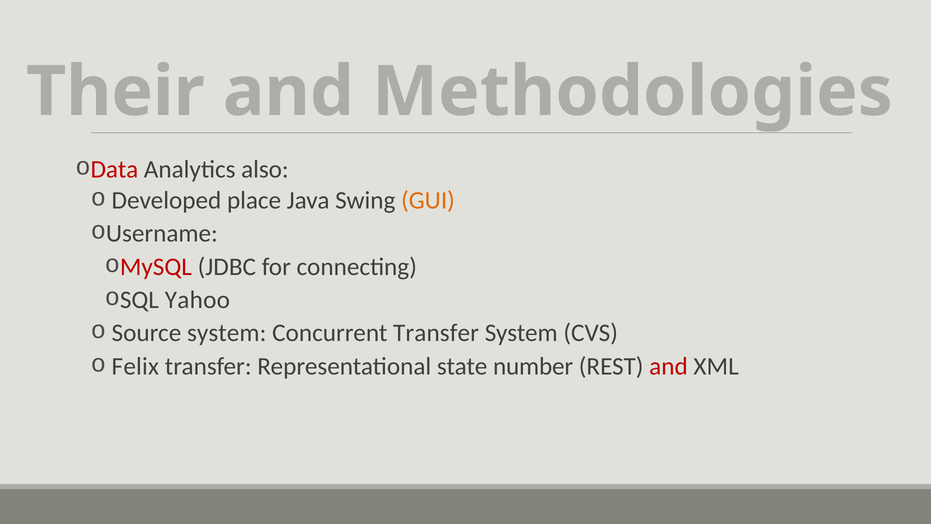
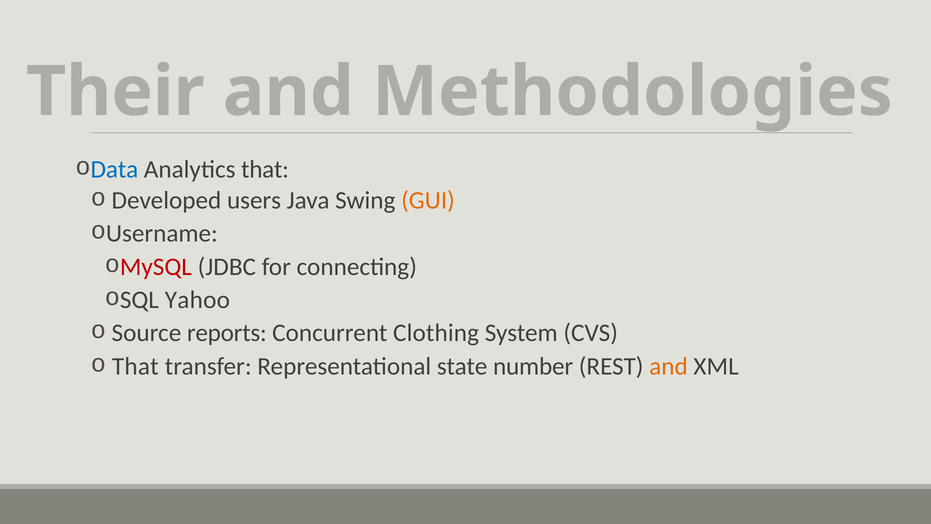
Data colour: red -> blue (114, 169)
Analytics also: also -> that (265, 169)
place: place -> users (254, 200)
Source system: system -> reports (227, 333)
Concurrent Transfer: Transfer -> Clothing (436, 333)
Felix: Felix -> That (135, 366)
and colour: red -> orange (668, 366)
